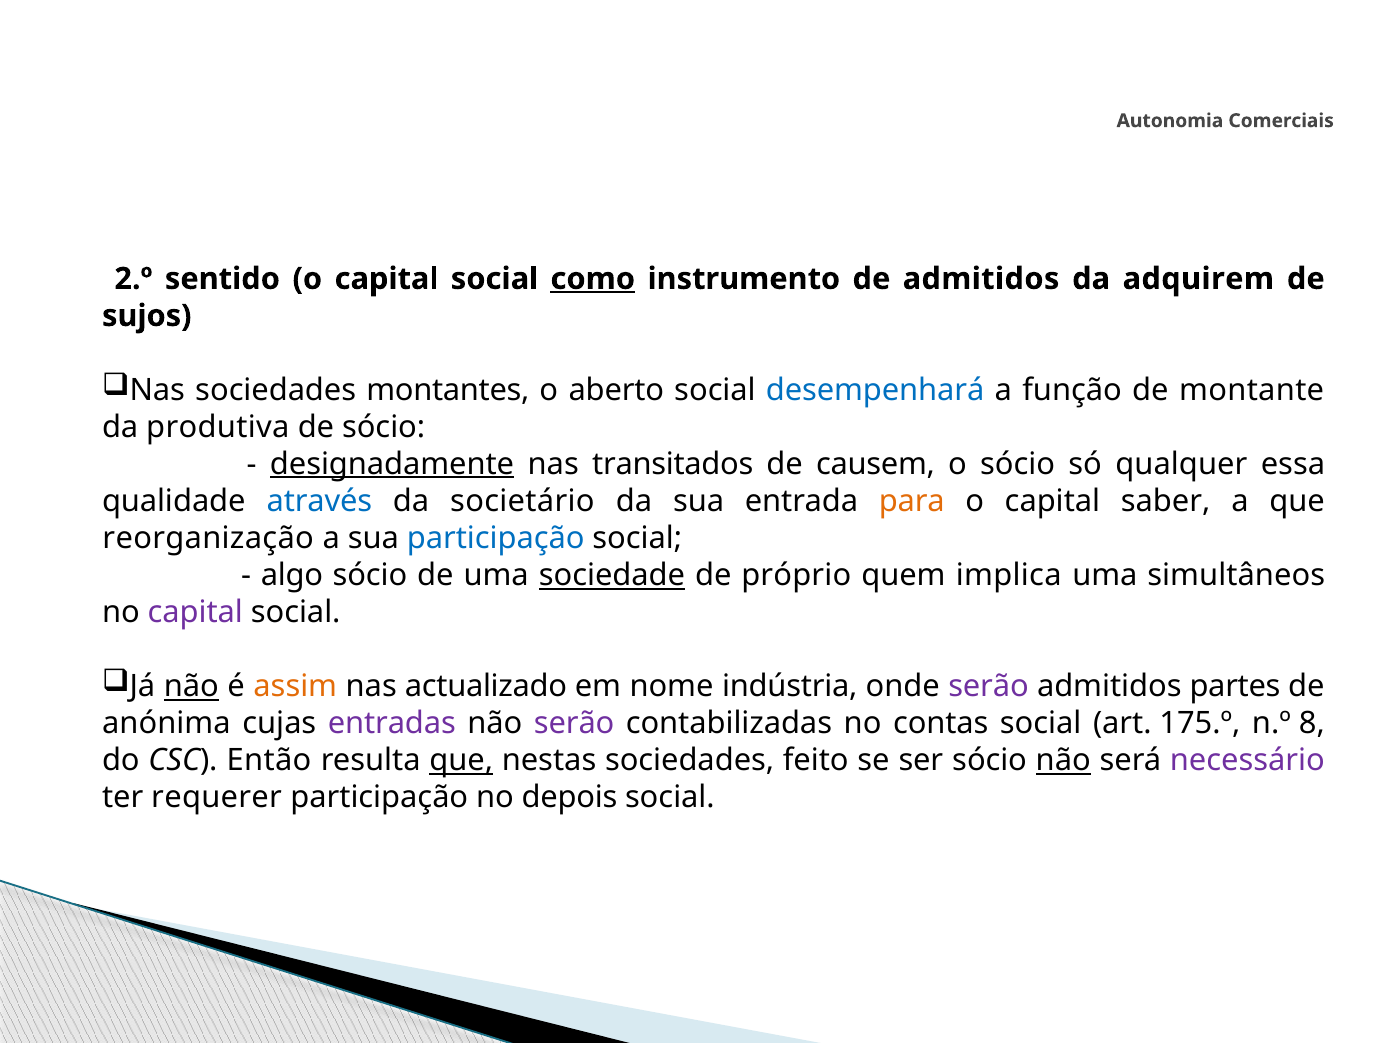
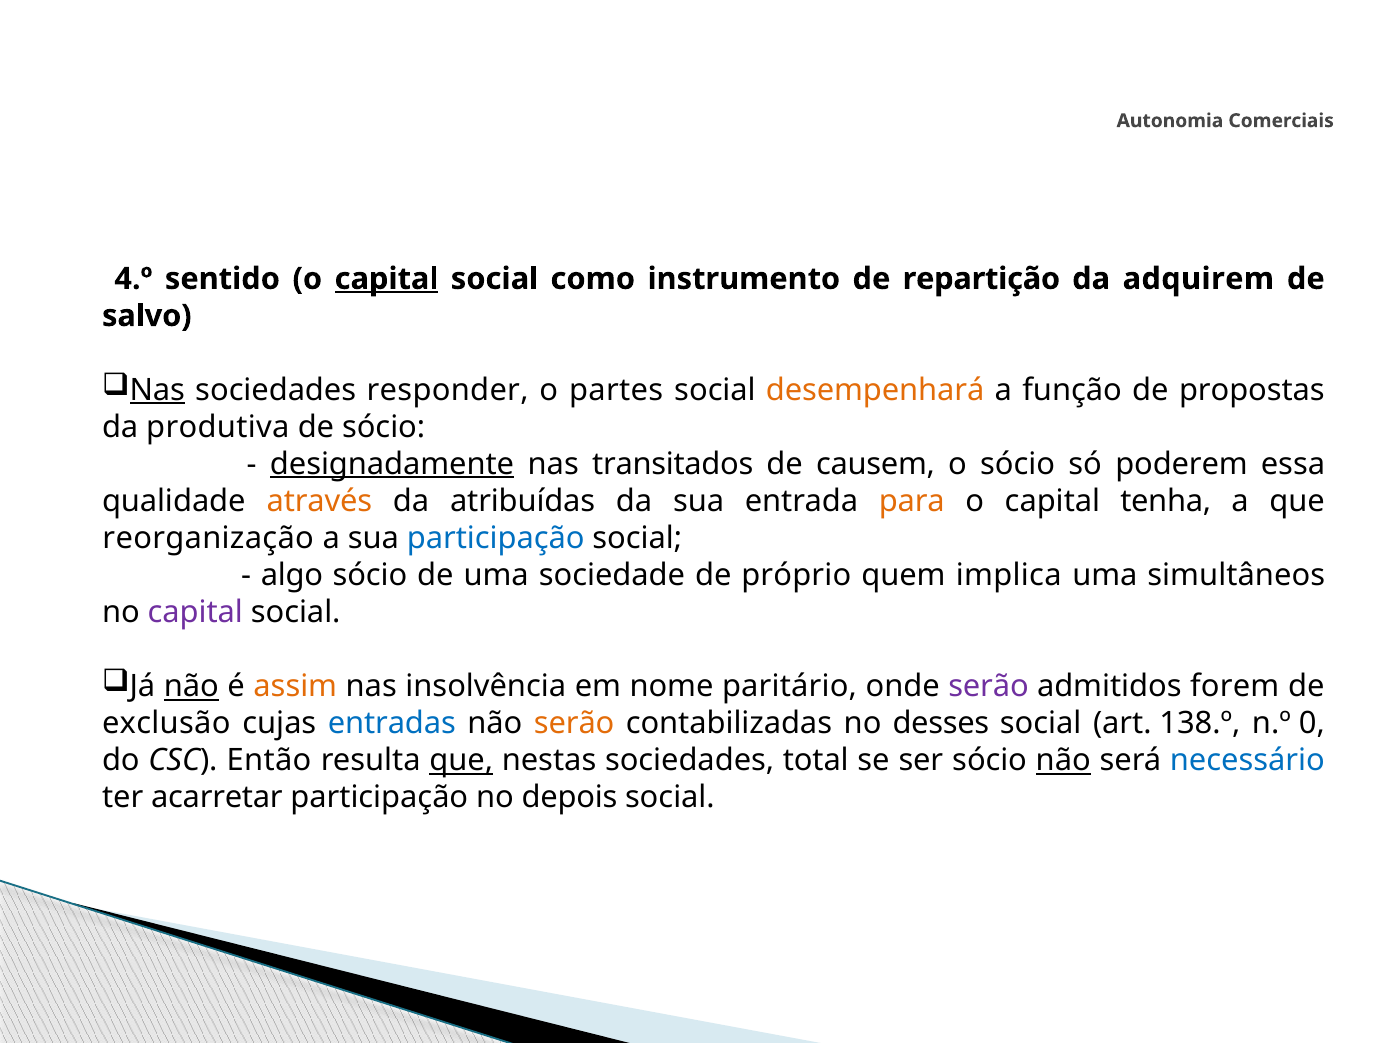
2.º: 2.º -> 4.º (133, 279)
capital underline: none -> present (387, 279)
como underline: present -> none (593, 279)
de admitidos: admitidos -> repartição (981, 279)
sujos: sujos -> salvo (147, 316)
Nas underline: none -> present (157, 390)
montantes: montantes -> responder (448, 390)
aberto: aberto -> partes (616, 390)
desempenhará colour: blue -> orange (875, 390)
montante: montante -> propostas (1252, 390)
qualquer: qualquer -> poderem (1182, 464)
através colour: blue -> orange (319, 501)
societário: societário -> atribuídas (523, 501)
saber: saber -> tenha (1166, 501)
sociedade underline: present -> none (612, 575)
actualizado: actualizado -> insolvência (486, 687)
indústria: indústria -> paritário (790, 687)
partes: partes -> forem (1235, 687)
anónima: anónima -> exclusão (166, 724)
entradas colour: purple -> blue (392, 724)
serão colour: purple -> orange (574, 724)
contas: contas -> desses (941, 724)
175.º: 175.º -> 138.º (1200, 724)
8: 8 -> 0 (1312, 724)
feito: feito -> total (816, 761)
necessário colour: purple -> blue (1247, 761)
requerer: requerer -> acarretar (217, 798)
